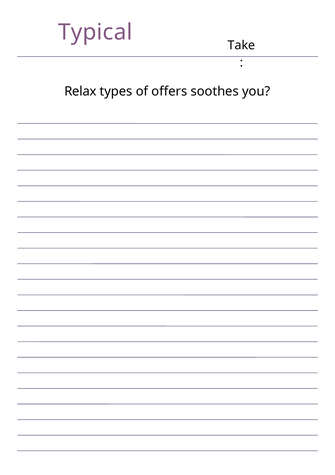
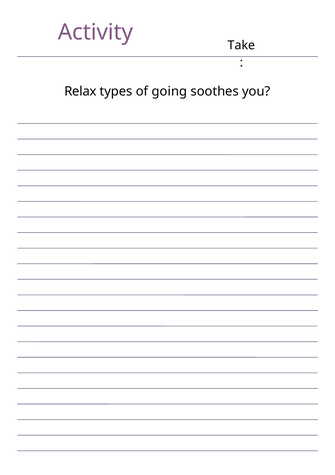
Typical: Typical -> Activity (95, 32)
offers: offers -> going (169, 91)
